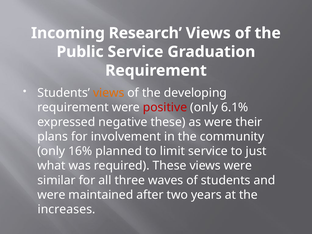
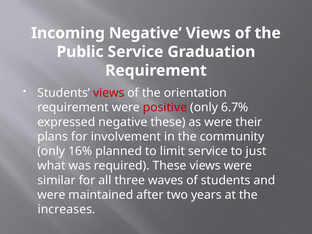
Incoming Research: Research -> Negative (145, 33)
views colour: orange -> red (109, 93)
developing: developing -> orientation (195, 93)
6.1%: 6.1% -> 6.7% (235, 107)
